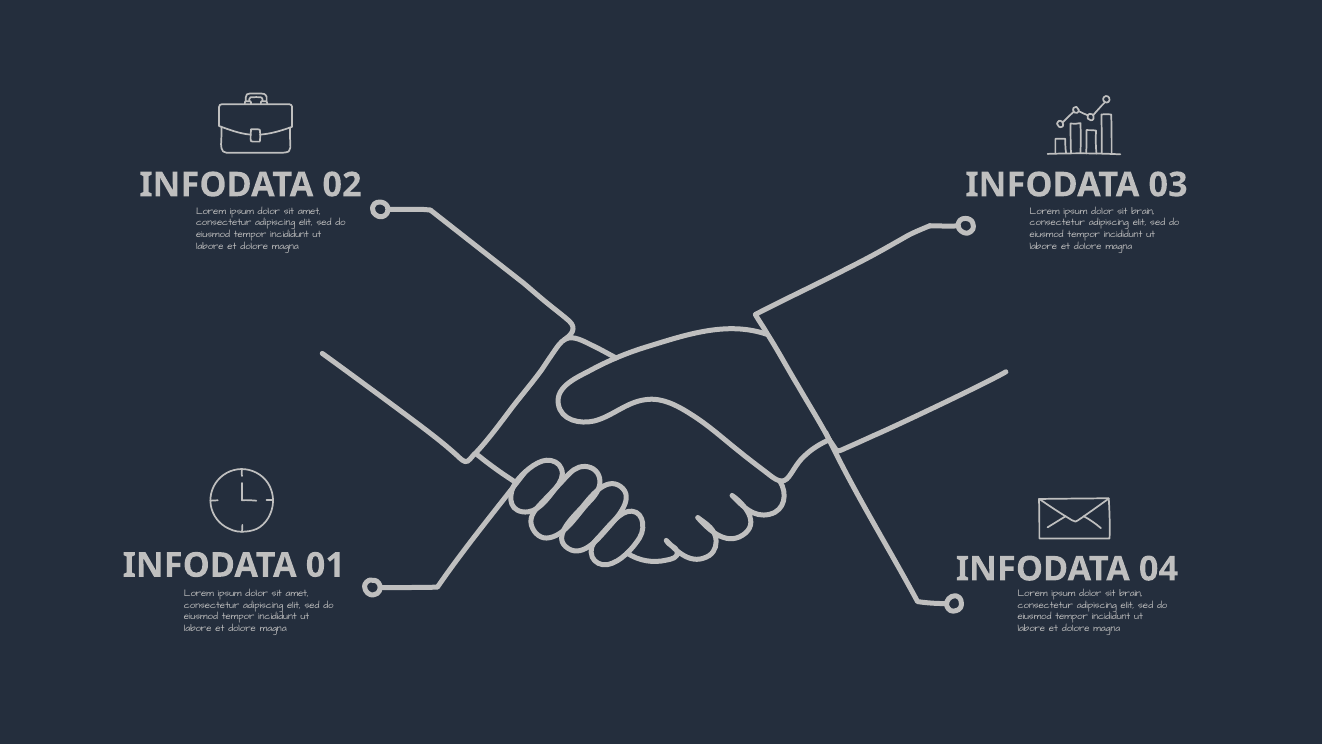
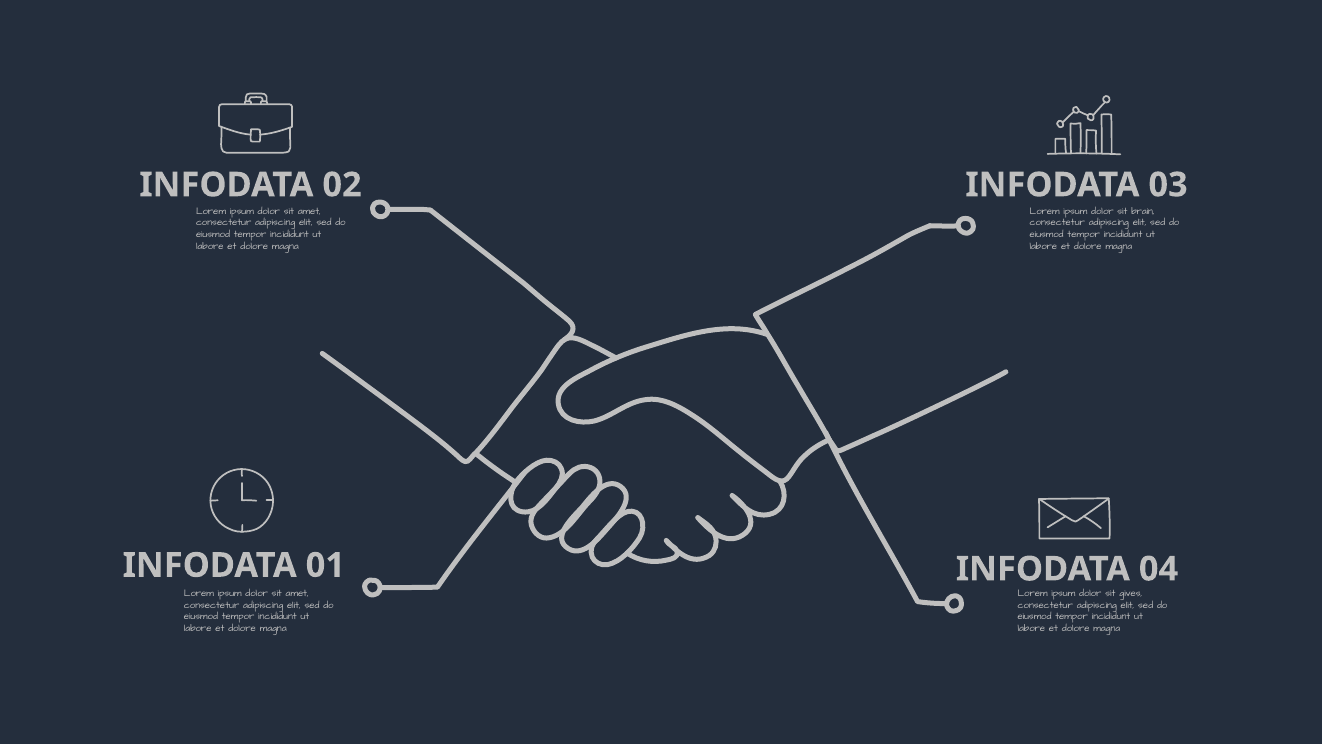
brain: brain -> gives (1131, 593)
